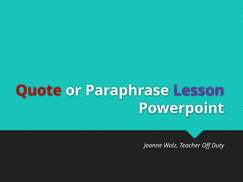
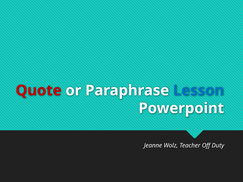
Lesson colour: purple -> blue (199, 91)
